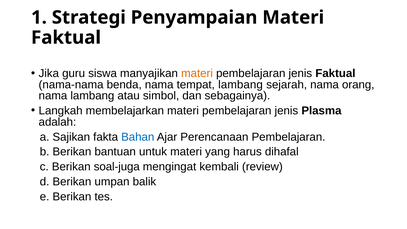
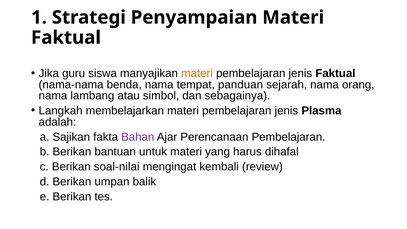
tempat lambang: lambang -> panduan (241, 85)
Bahan colour: blue -> purple (138, 137)
soal-juga: soal-juga -> soal-nilai (117, 167)
